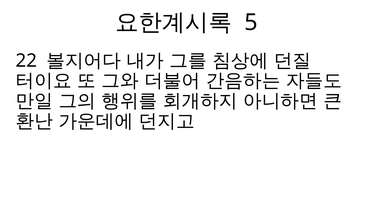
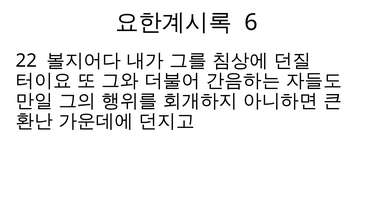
5: 5 -> 6 (251, 22)
